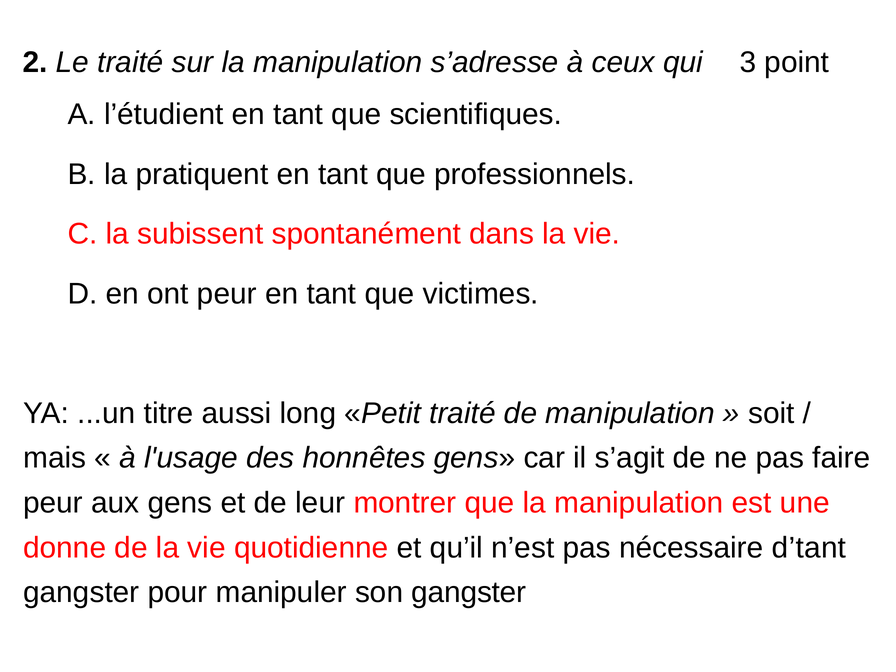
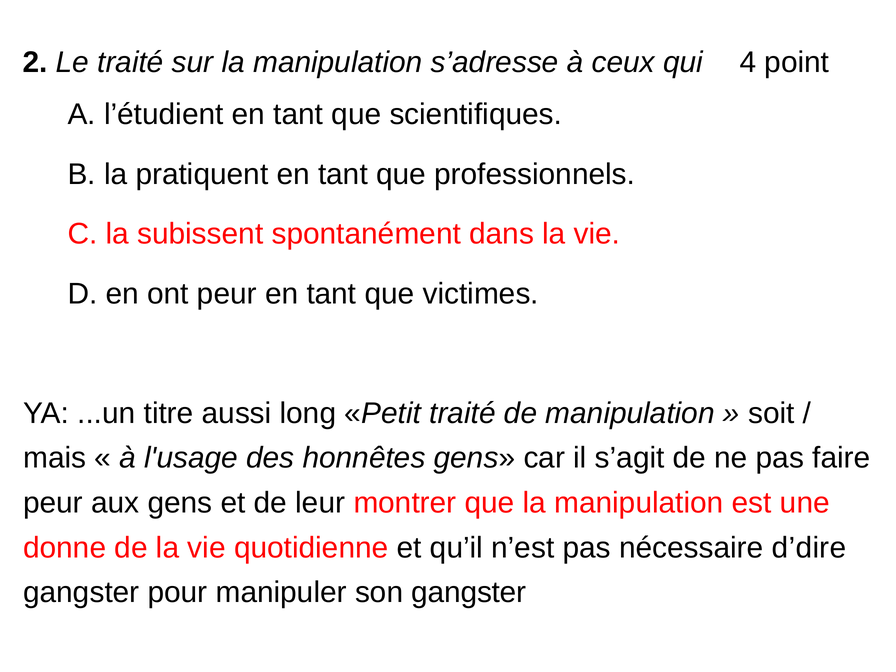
3: 3 -> 4 (748, 62)
d’tant: d’tant -> d’dire (809, 548)
